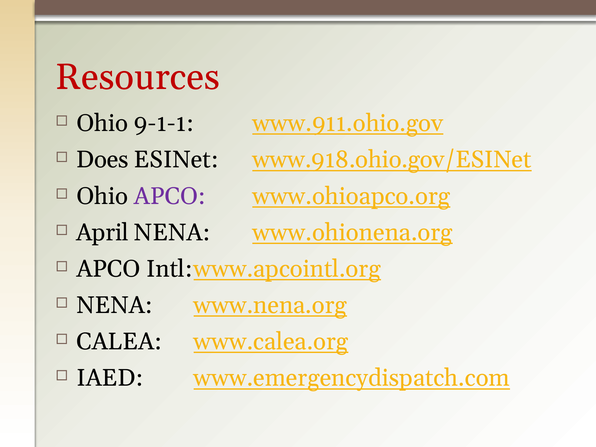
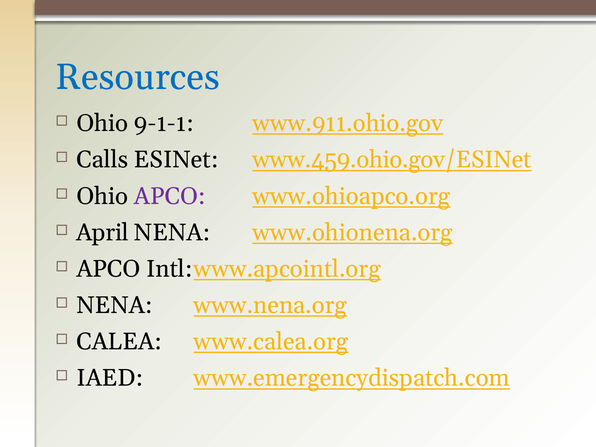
Resources colour: red -> blue (138, 77)
Does: Does -> Calls (102, 160)
www.918.ohio.gov/ESINet: www.918.ohio.gov/ESINet -> www.459.ohio.gov/ESINet (392, 160)
